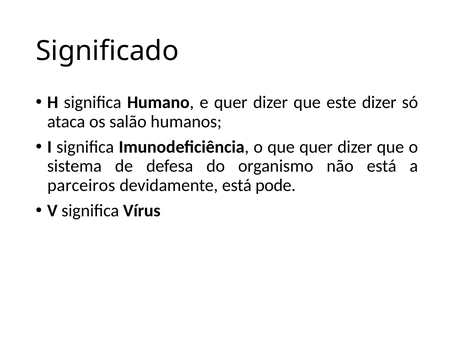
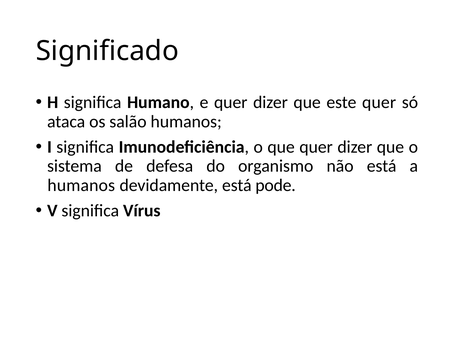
este dizer: dizer -> quer (379, 102)
parceiros: parceiros -> humanos (81, 185)
